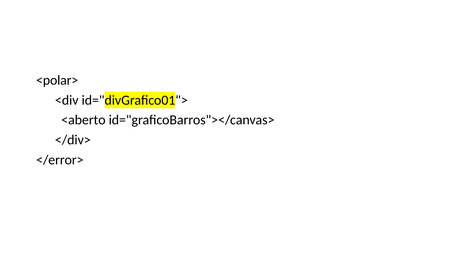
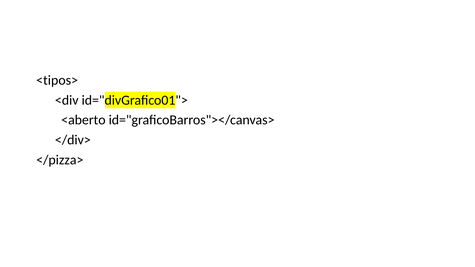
<polar>: <polar> -> <tipos> (57, 80)
</error>: </error> -> </pizza> (60, 160)
